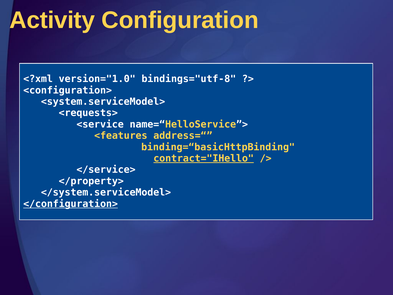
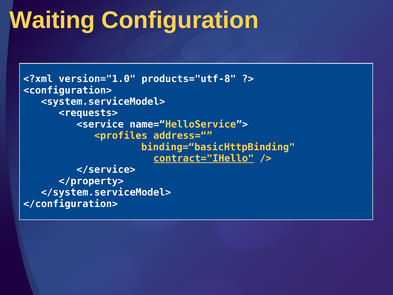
Activity: Activity -> Waiting (52, 20)
bindings="utf-8: bindings="utf-8 -> products="utf-8 (189, 79)
<features: <features -> <profiles (121, 136)
</configuration> underline: present -> none (71, 204)
